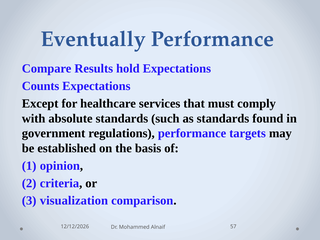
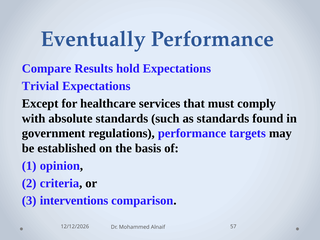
Counts: Counts -> Trivial (40, 86)
visualization: visualization -> interventions (74, 201)
